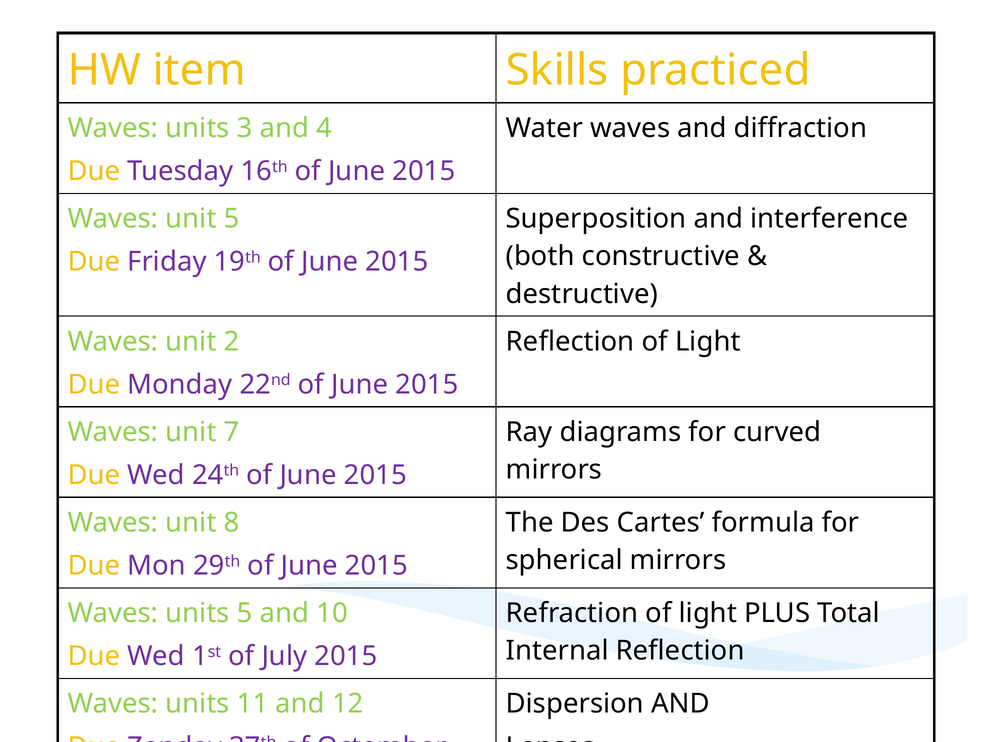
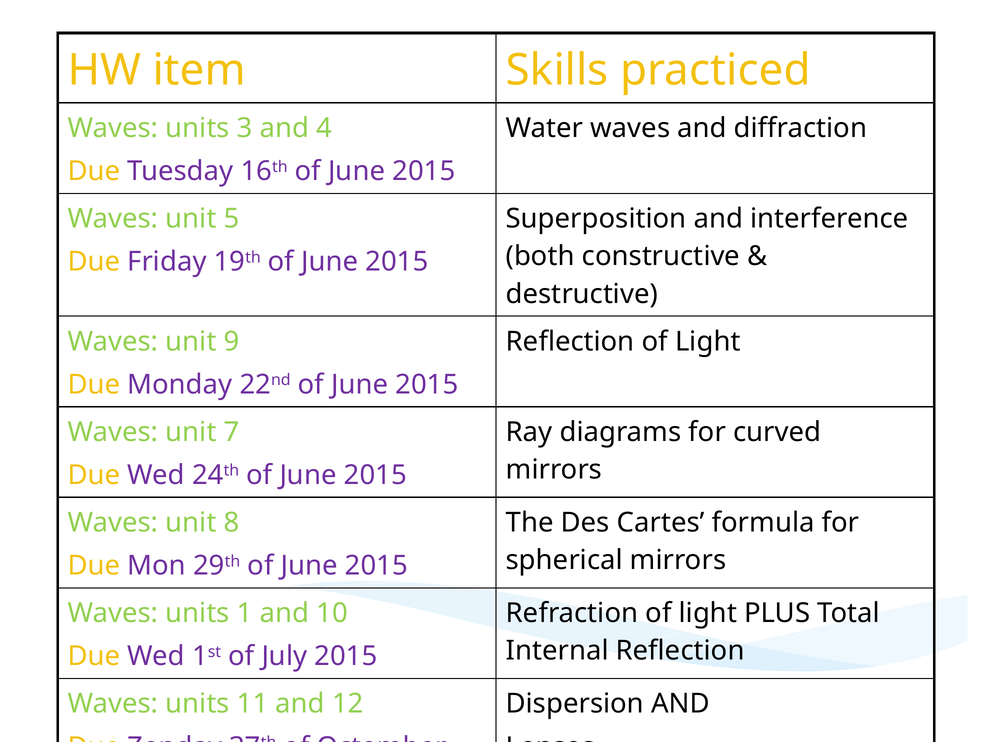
2: 2 -> 9 (232, 342)
units 5: 5 -> 1 (245, 614)
